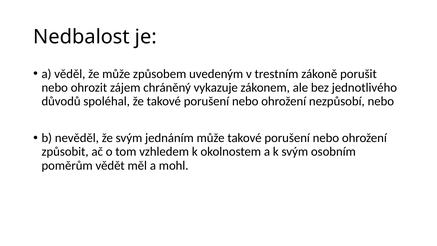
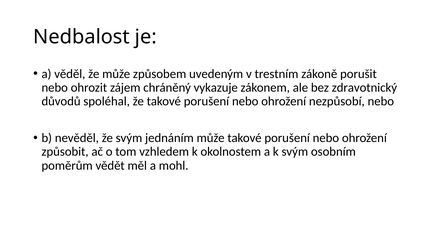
jednotlivého: jednotlivého -> zdravotnický (364, 88)
